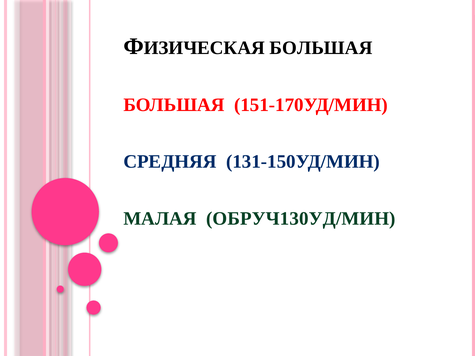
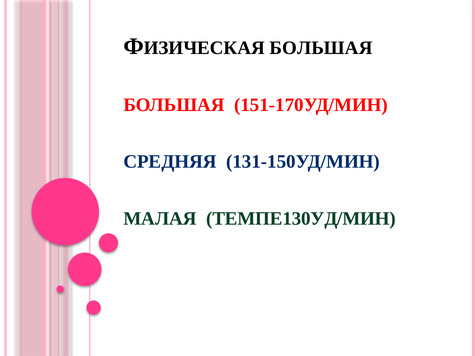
ОБРУЧ130УД/МИН: ОБРУЧ130УД/МИН -> ТЕМПЕ130УД/МИН (301, 219)
